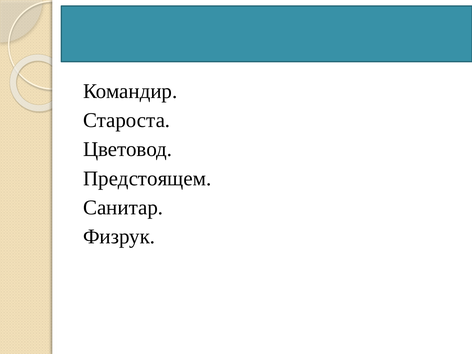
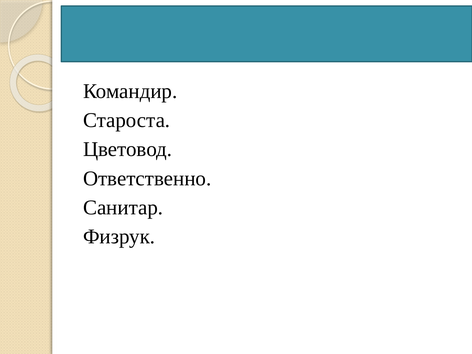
Предстоящем: Предстоящем -> Ответственно (147, 178)
